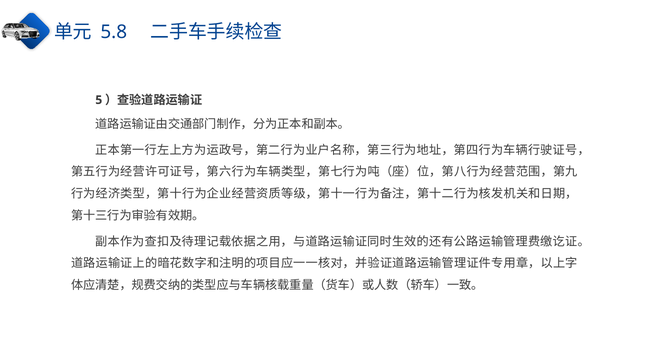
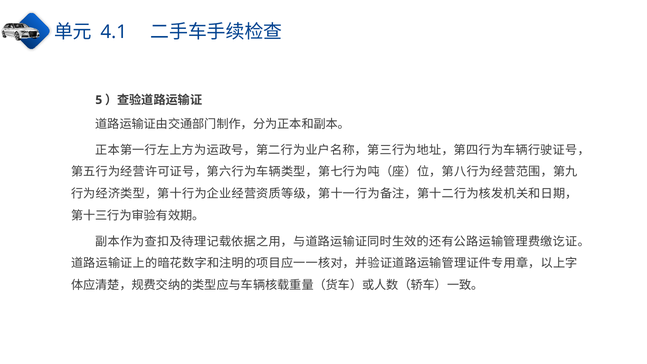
5.8: 5.8 -> 4.1 (114, 32)
